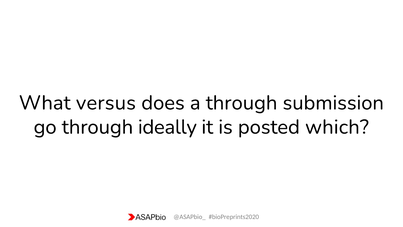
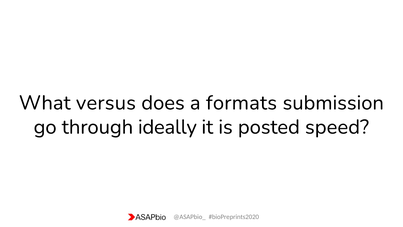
a through: through -> formats (241, 103)
which: which -> speed (337, 127)
